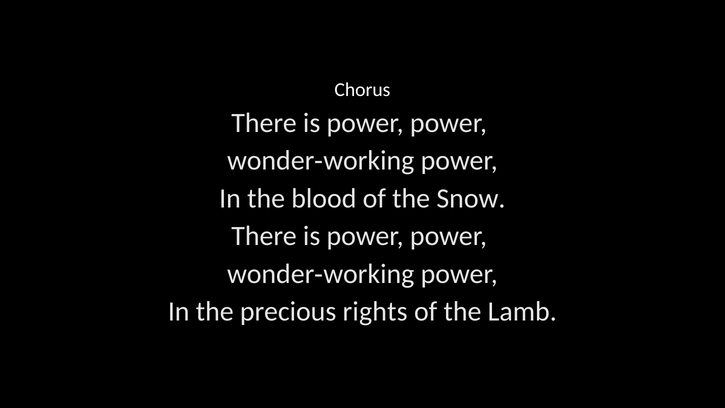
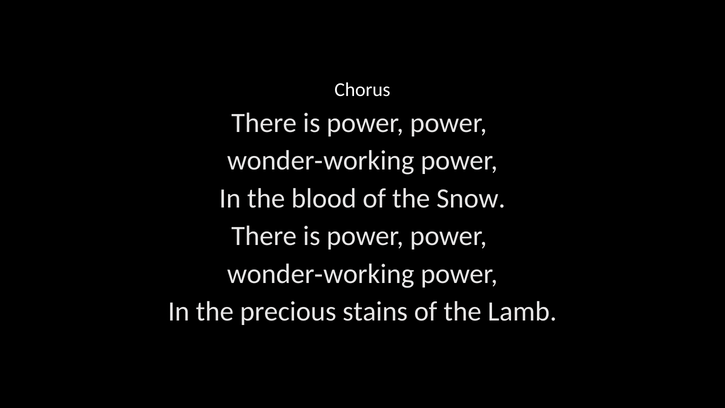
rights: rights -> stains (375, 311)
